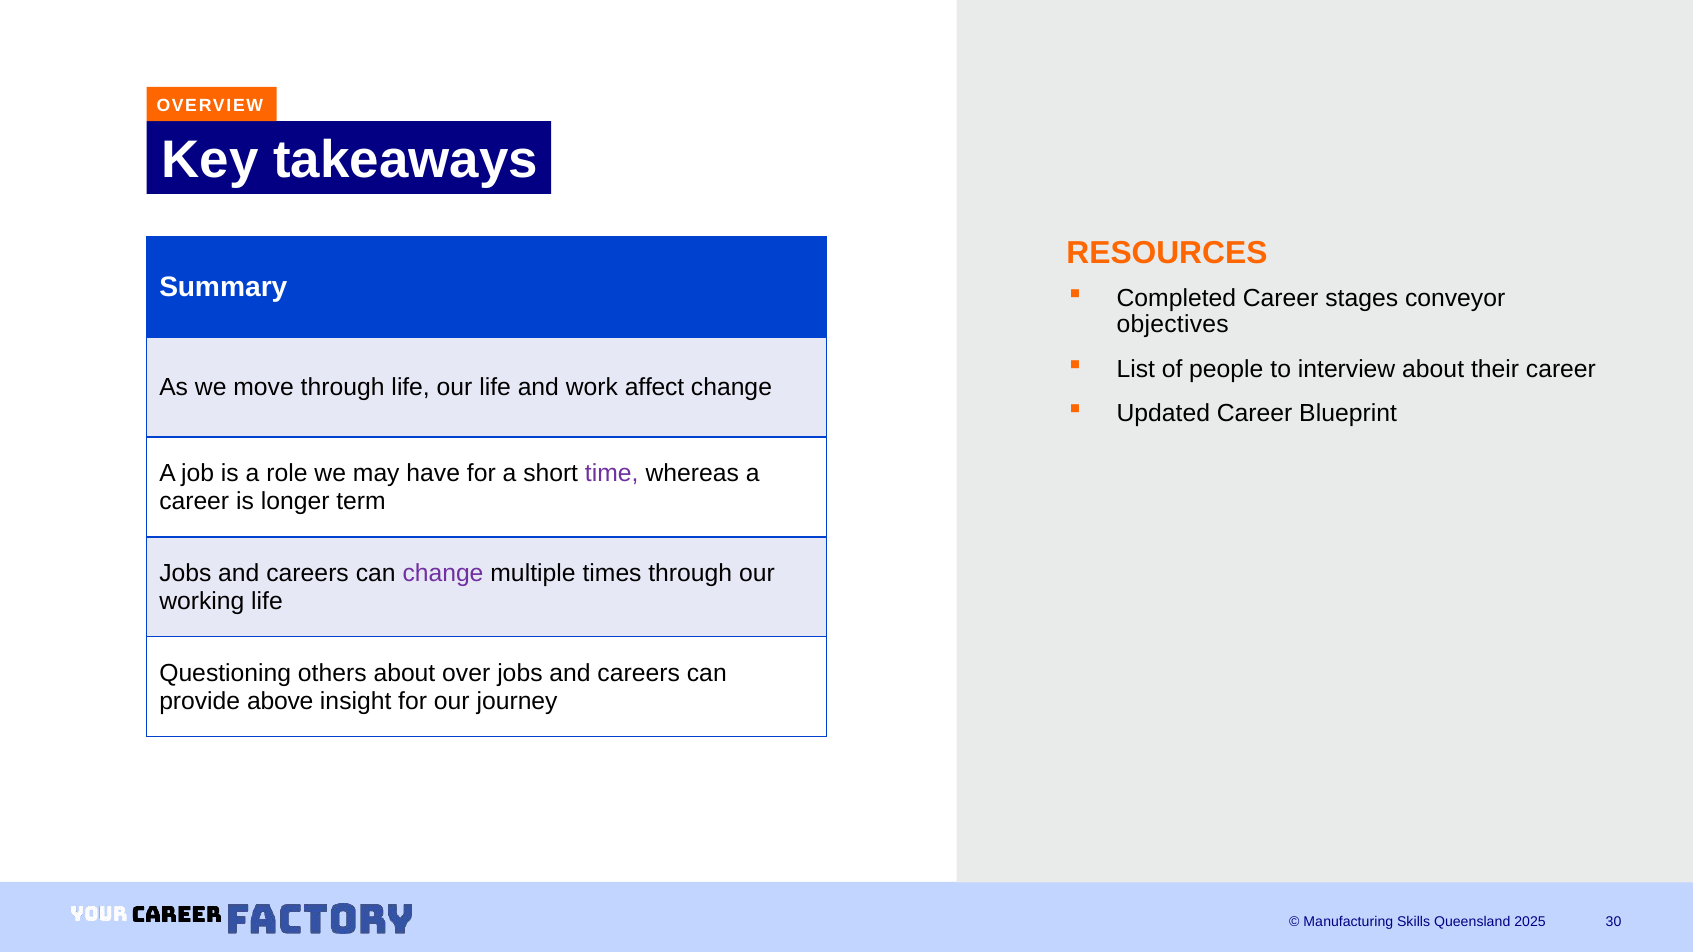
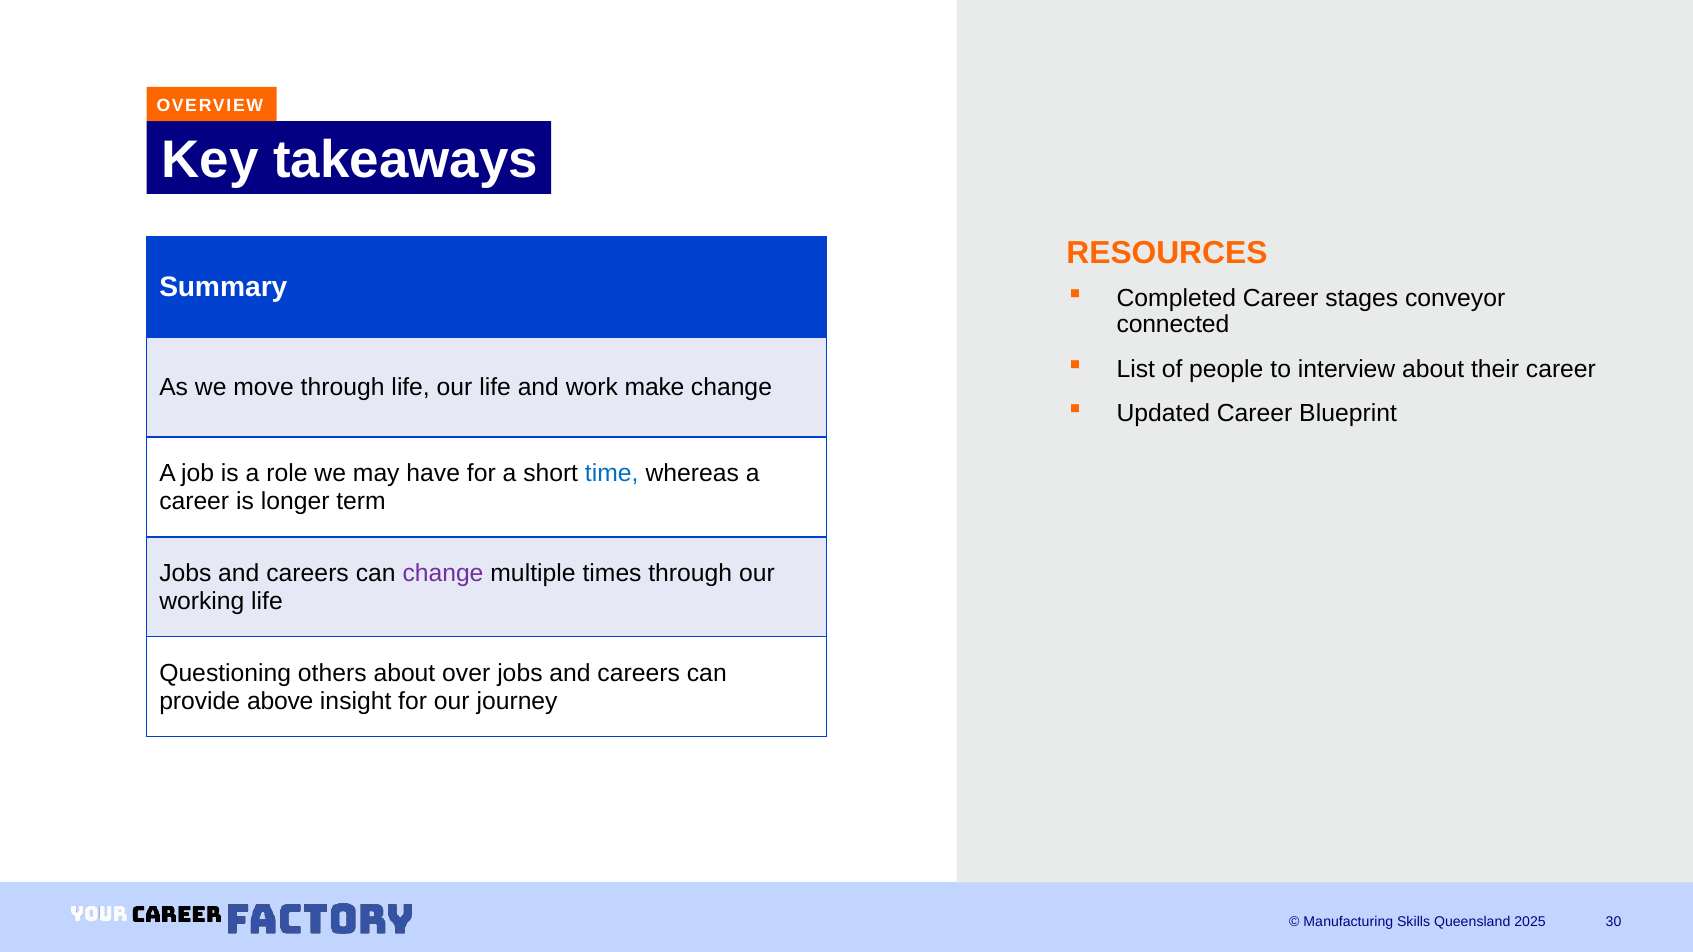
objectives: objectives -> connected (1173, 325)
affect: affect -> make (655, 387)
time colour: purple -> blue (612, 474)
